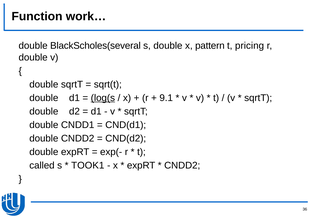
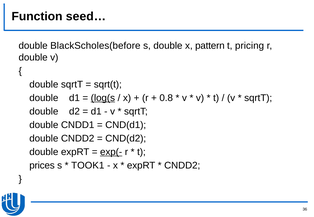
work…: work… -> seed… (86, 16)
BlackScholes(several: BlackScholes(several -> BlackScholes(before (95, 46)
9.1: 9.1 -> 0.8 (166, 98)
exp(- underline: none -> present (111, 152)
called: called -> prices (42, 166)
